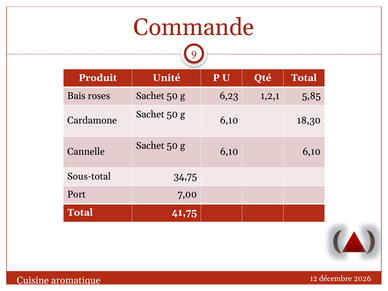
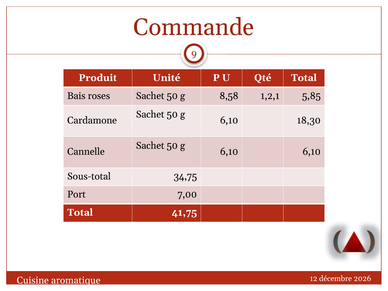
6,23: 6,23 -> 8,58 (229, 96)
